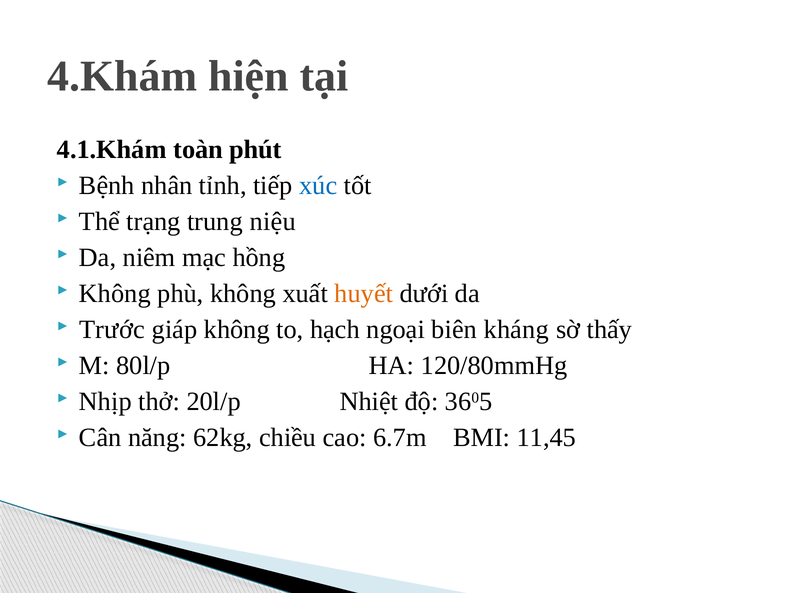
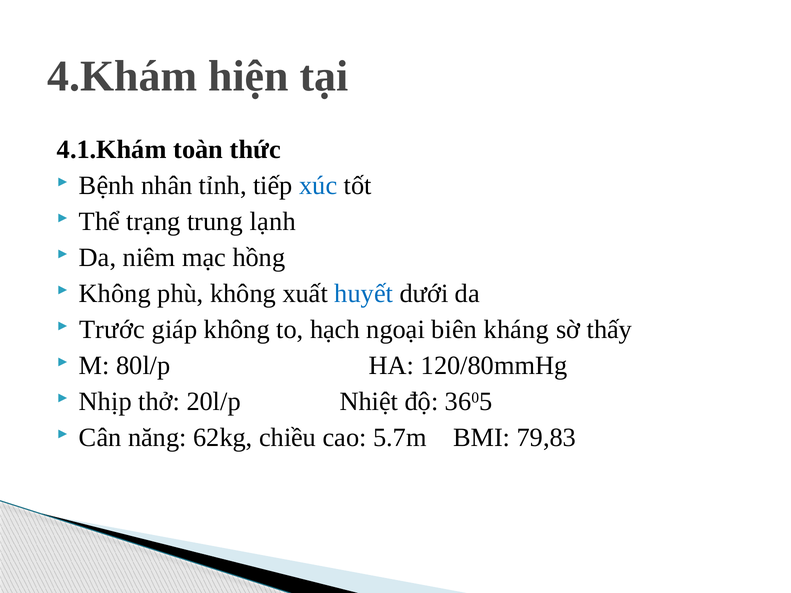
phút: phút -> thức (255, 150)
niệu: niệu -> lạnh (273, 222)
huyết colour: orange -> blue (364, 294)
6.7m: 6.7m -> 5.7m (400, 438)
11,45: 11,45 -> 79,83 (546, 438)
